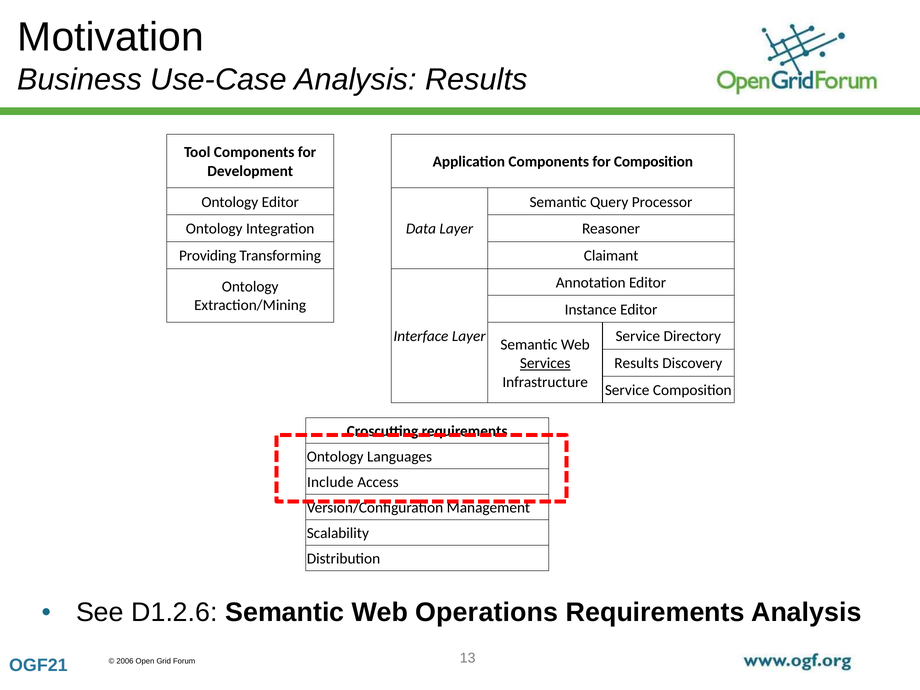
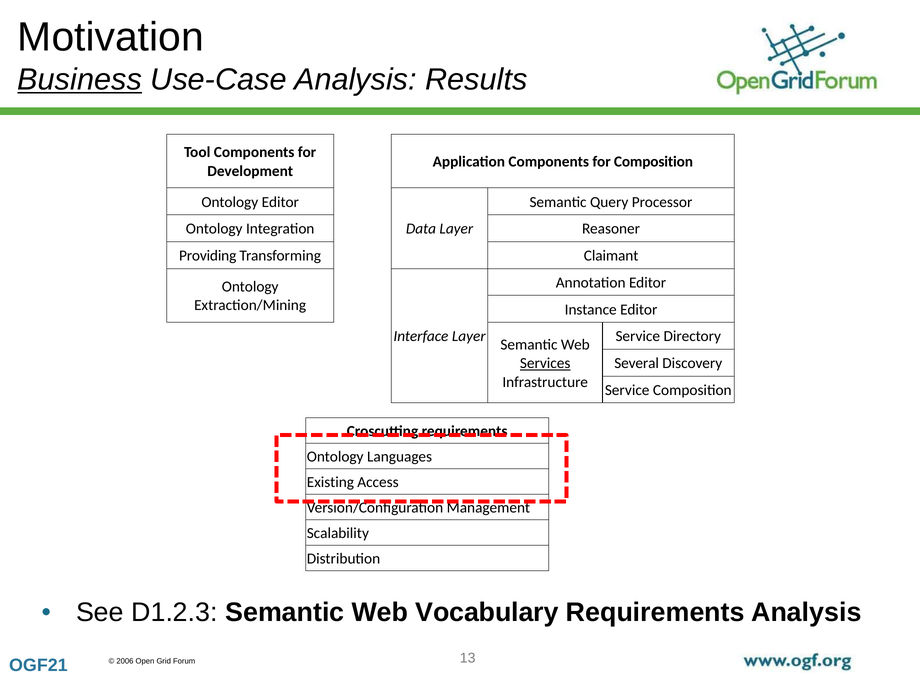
Business underline: none -> present (80, 80)
Results: Results -> Several (637, 363)
Include: Include -> Existing (330, 482)
D1.2.6: D1.2.6 -> D1.2.3 (174, 612)
Operations: Operations -> Vocabulary (487, 612)
